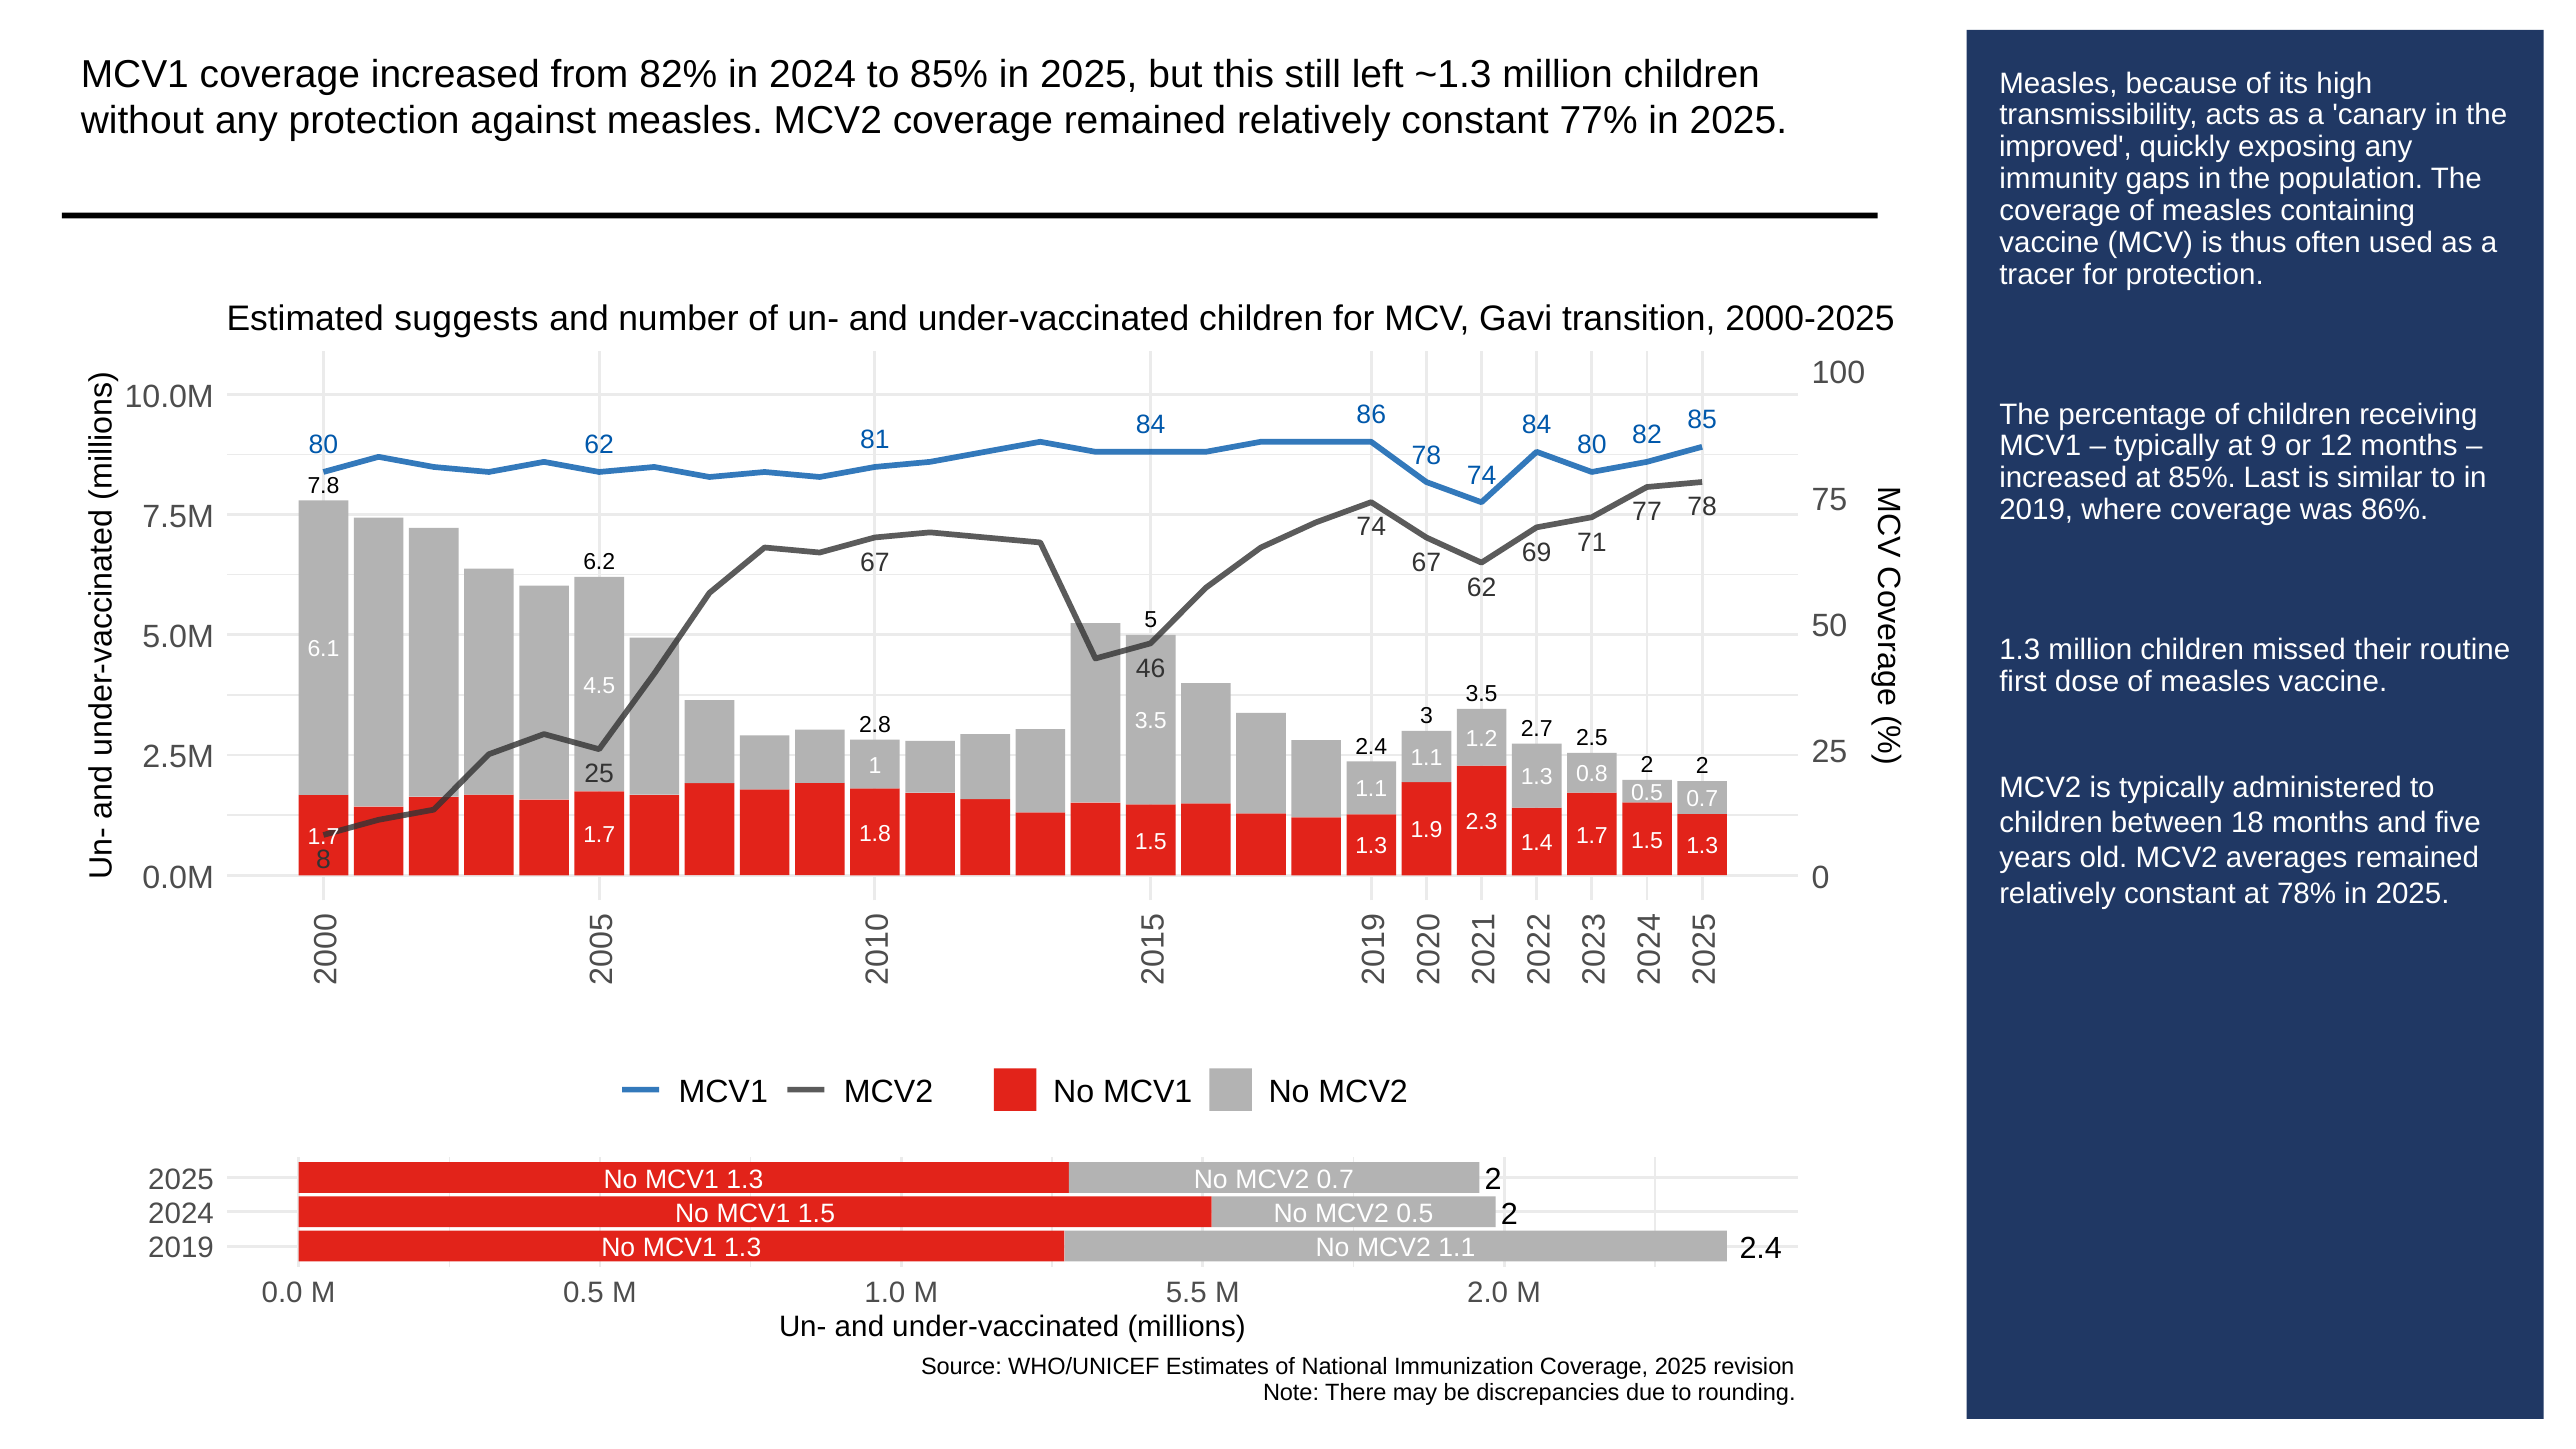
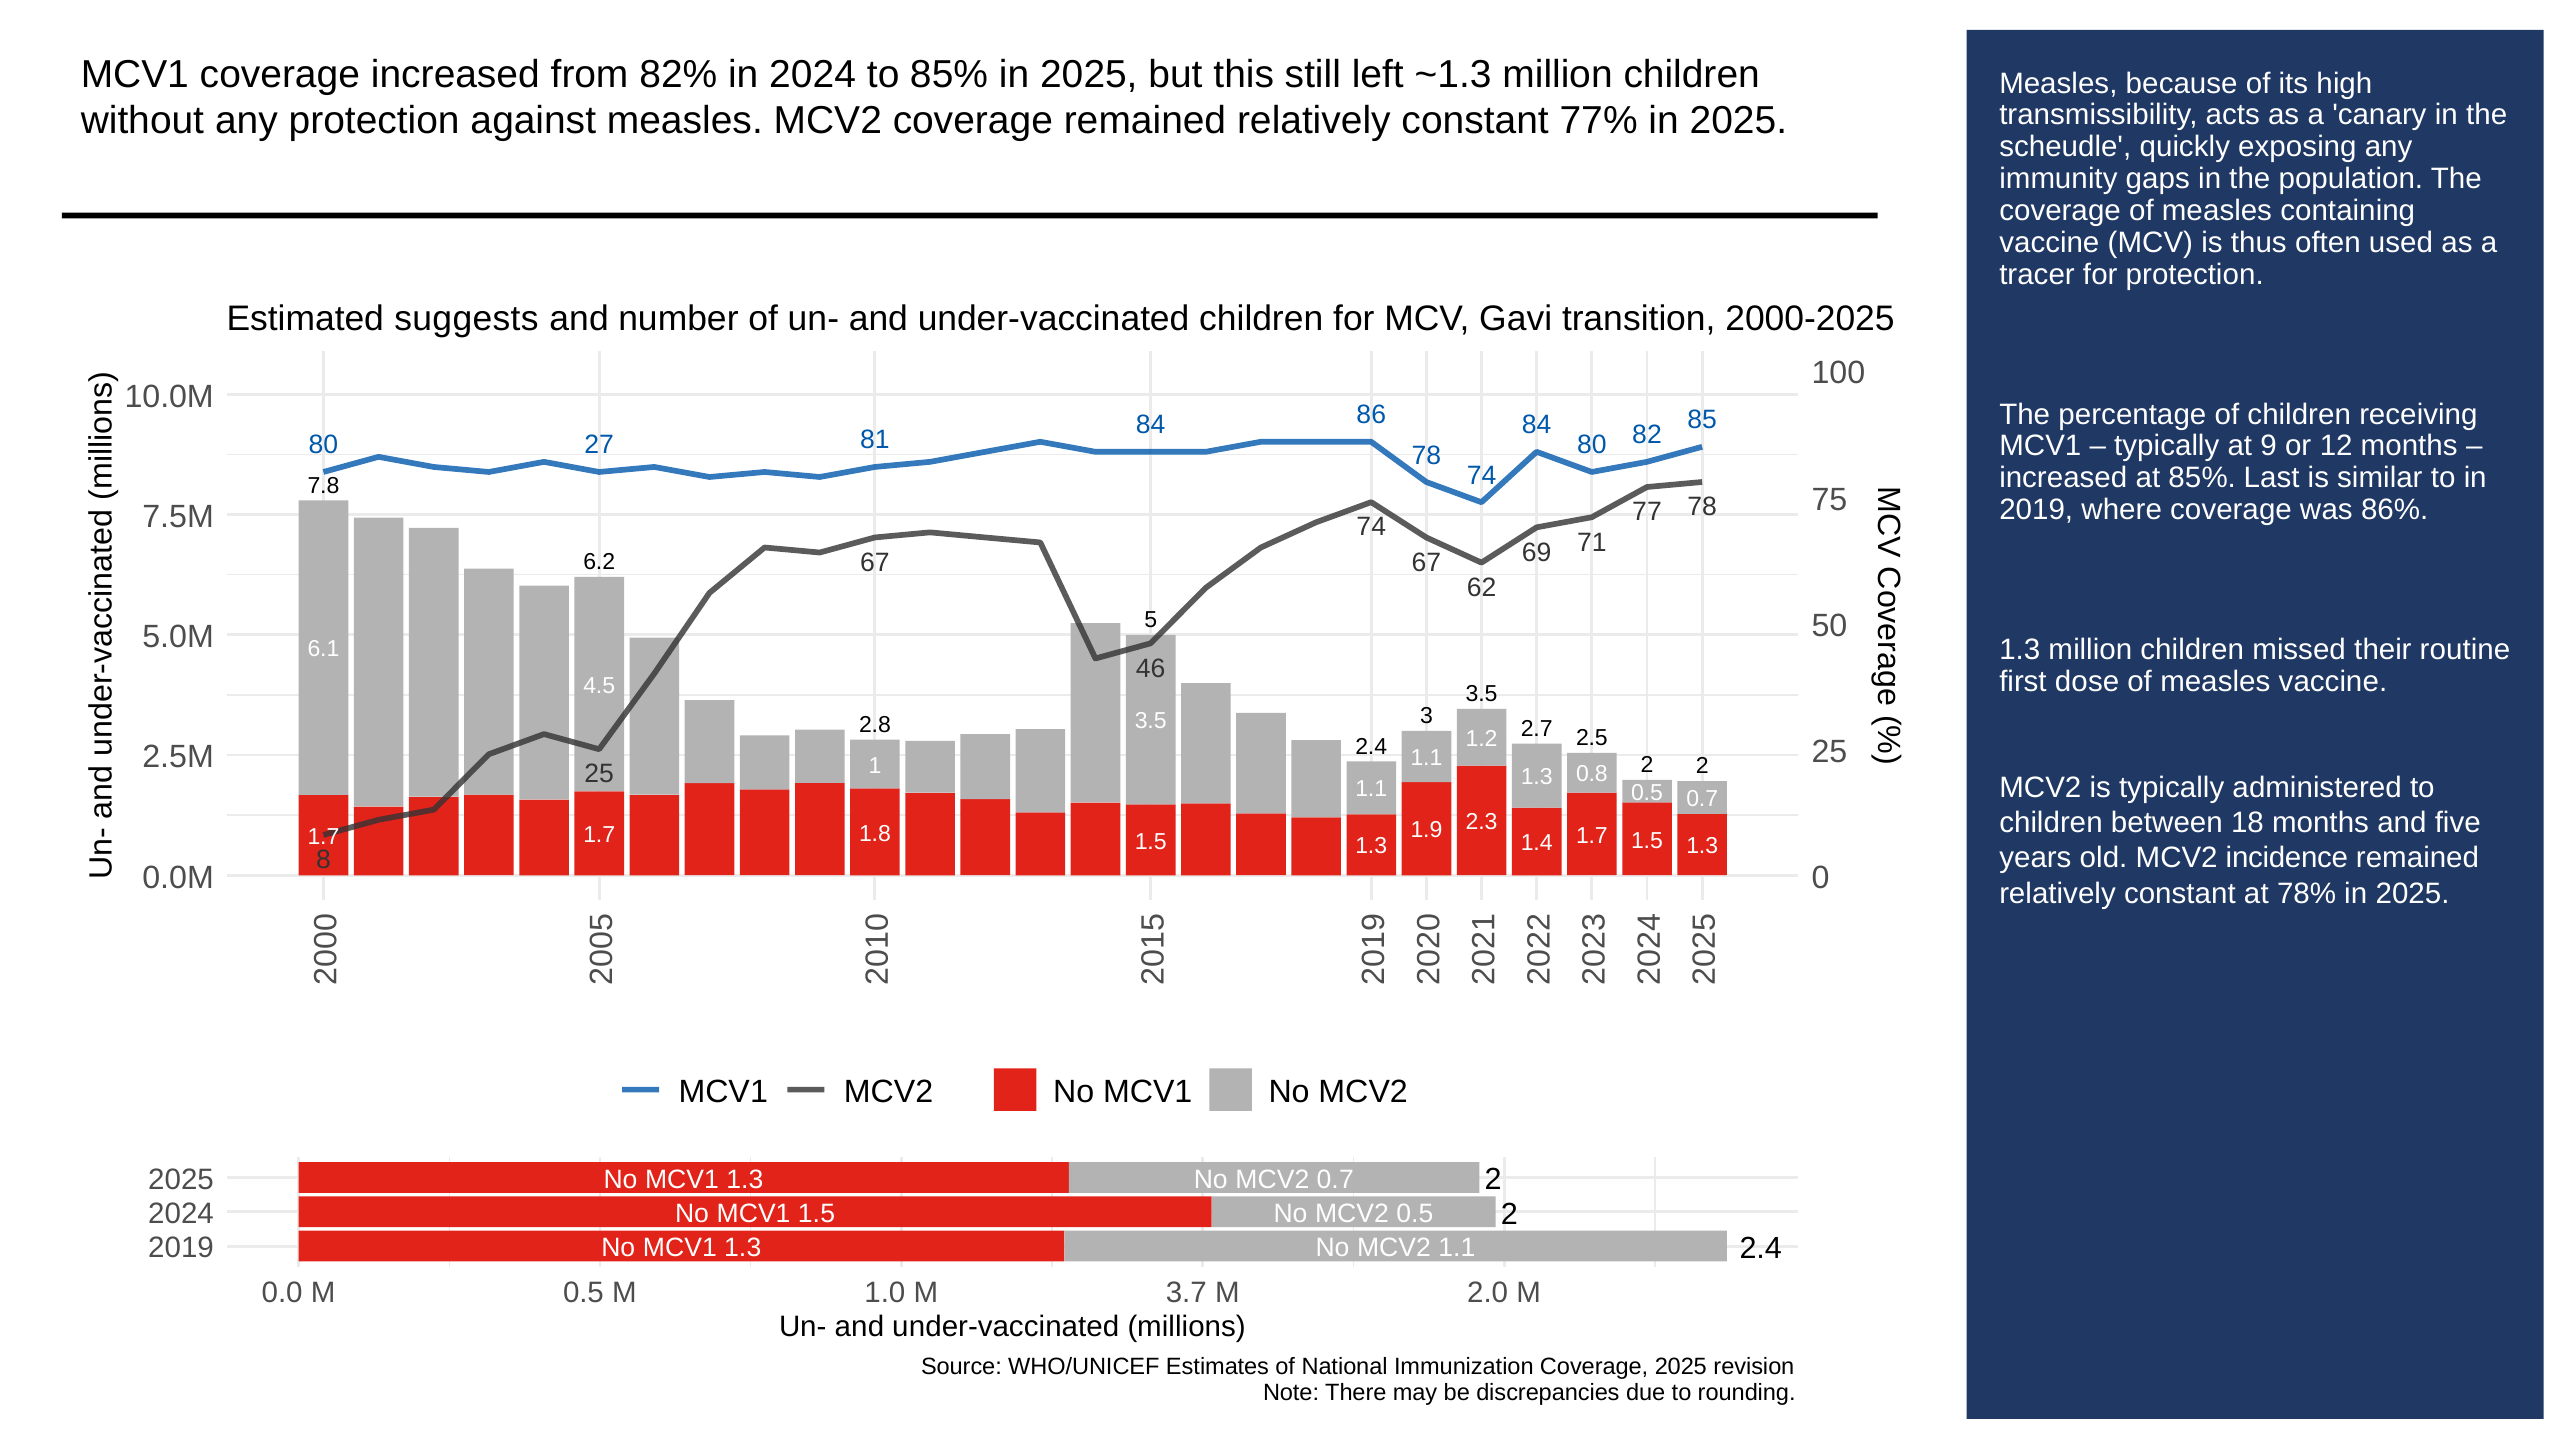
improved: improved -> scheudle (2065, 147)
80 62: 62 -> 27 (599, 445)
averages: averages -> incidence (2287, 858)
5.5: 5.5 -> 3.7 (1186, 1293)
